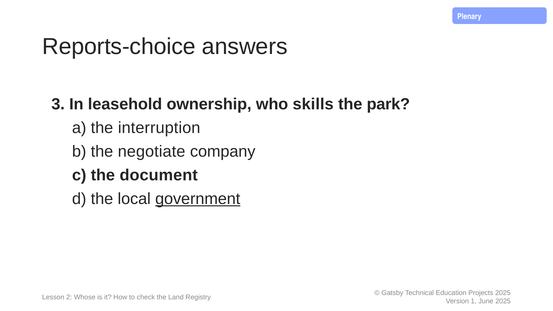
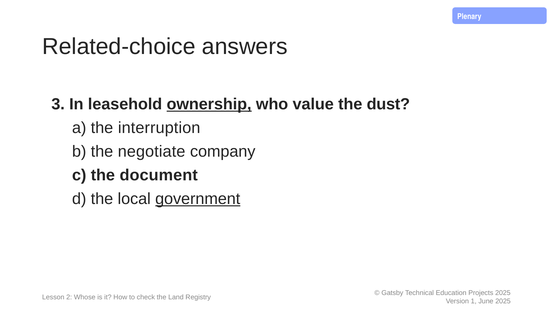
Reports-choice: Reports-choice -> Related-choice (119, 46)
ownership underline: none -> present (209, 104)
skills: skills -> value (313, 104)
park: park -> dust (388, 104)
